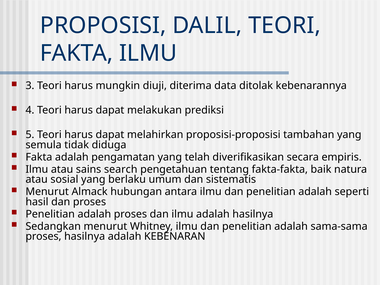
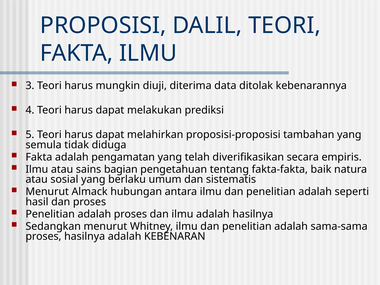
search: search -> bagian (121, 169)
